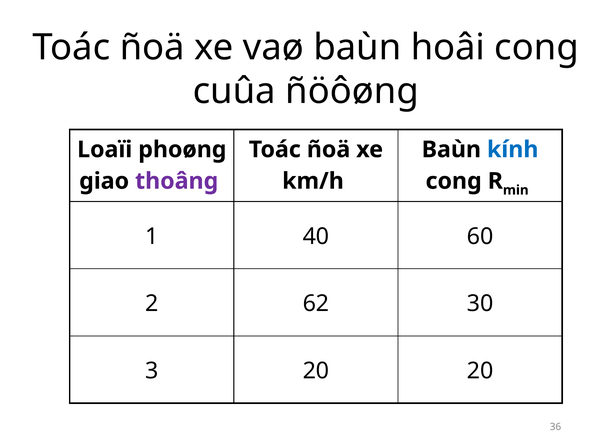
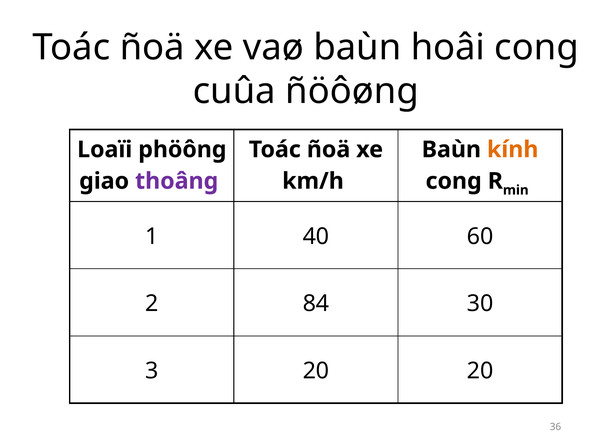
phoøng: phoøng -> phöông (182, 149)
kính colour: blue -> orange (513, 149)
62: 62 -> 84 (316, 303)
